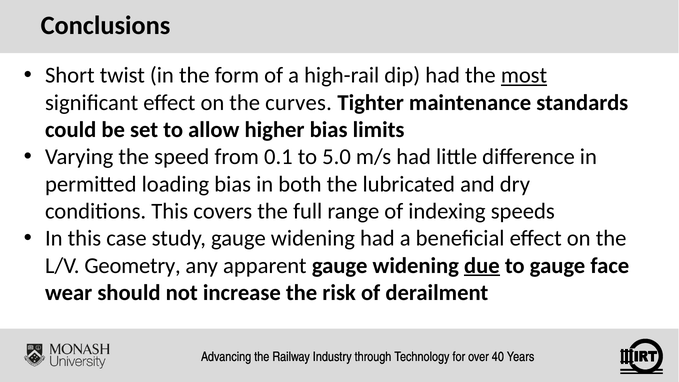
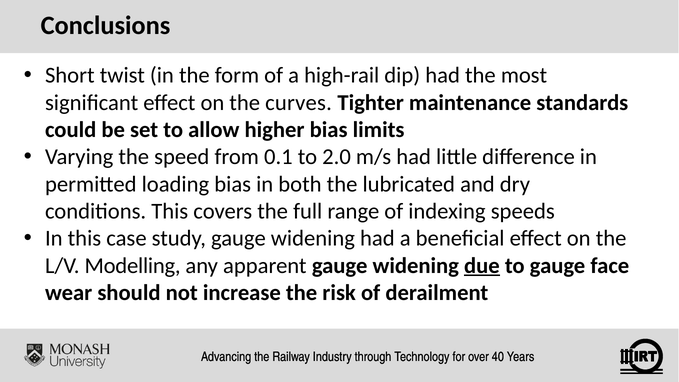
most underline: present -> none (524, 75)
5.0: 5.0 -> 2.0 (337, 157)
Geometry: Geometry -> Modelling (133, 266)
